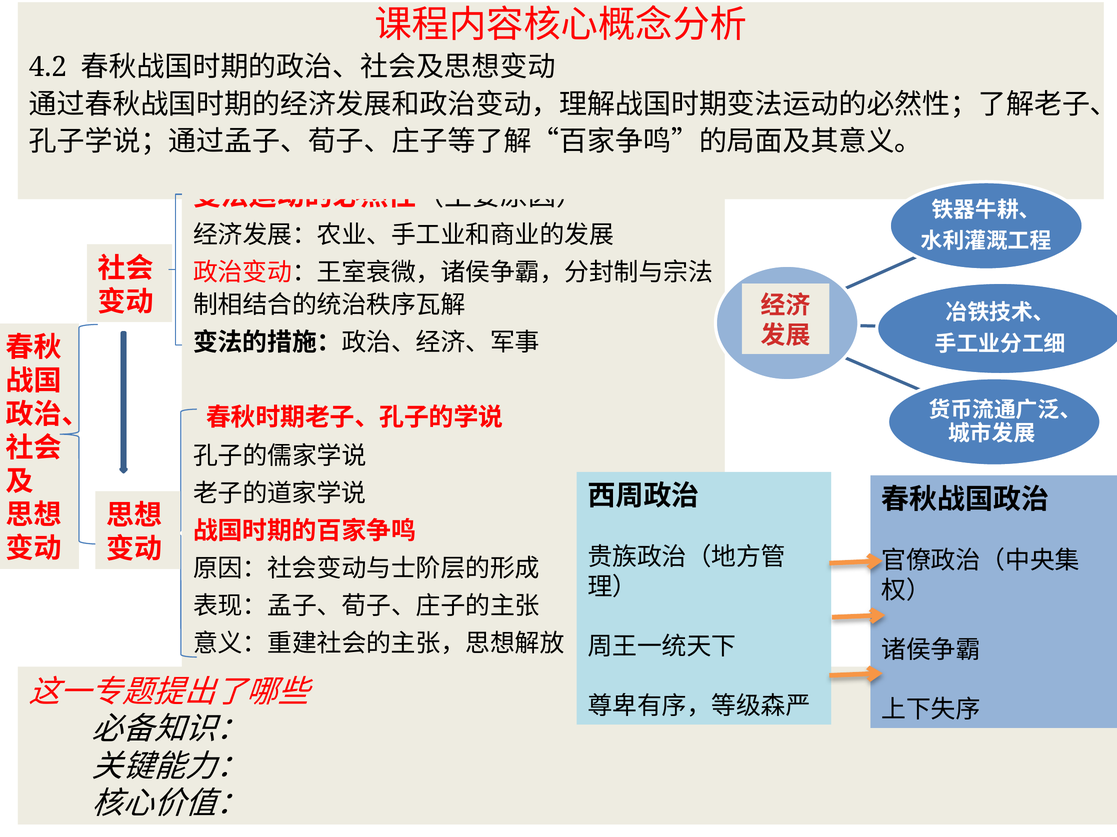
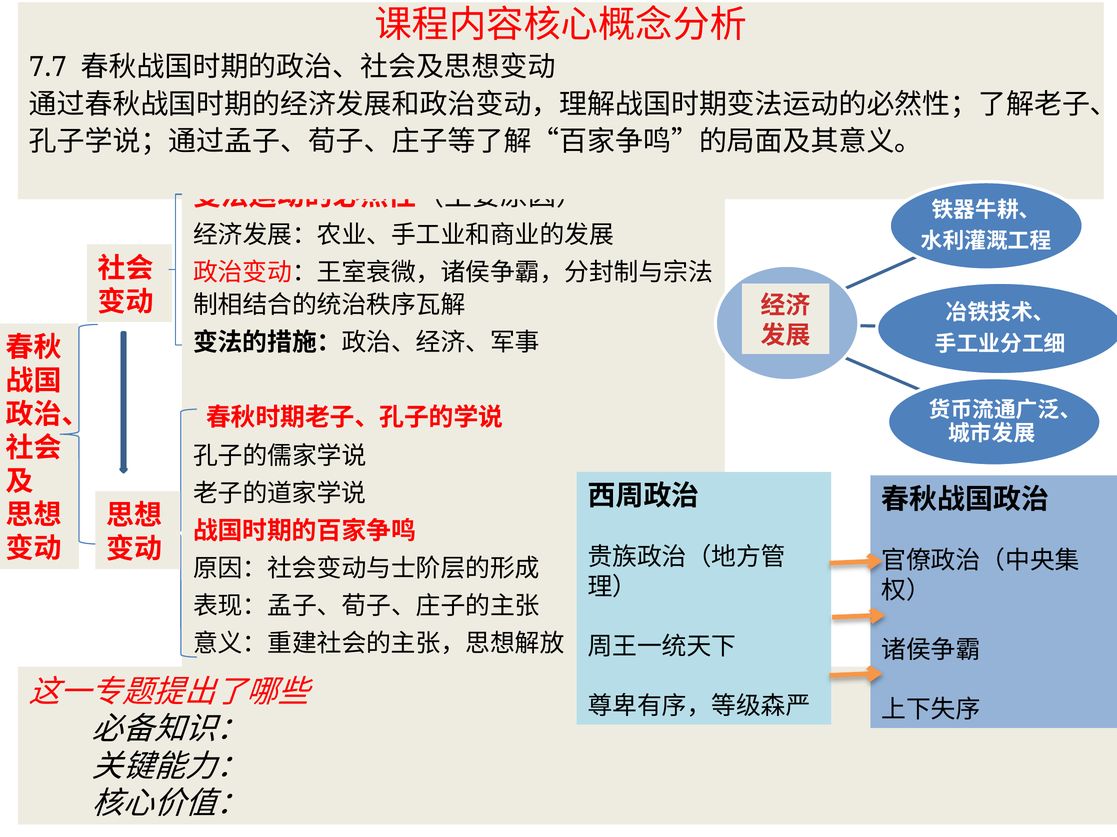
4.2: 4.2 -> 7.7 (48, 67)
